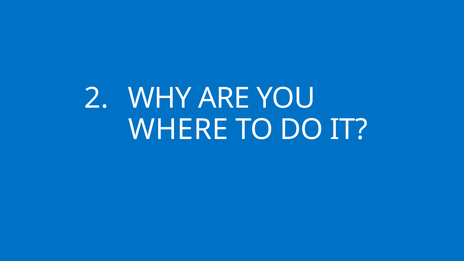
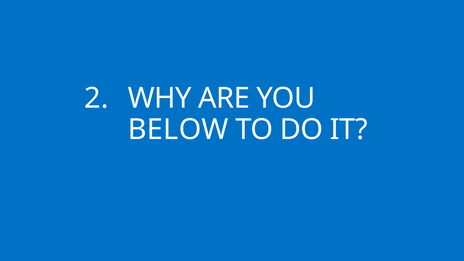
WHERE: WHERE -> BELOW (178, 130)
